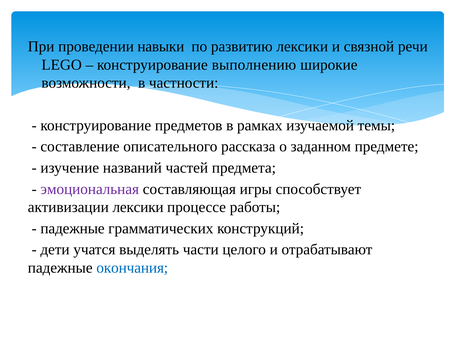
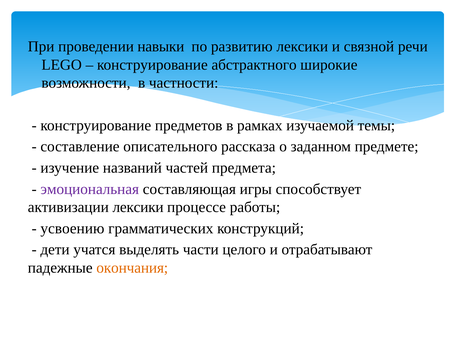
выполнению: выполнению -> абстрактного (254, 65)
падежные: падежные -> усвоению (72, 229)
окончания colour: blue -> orange (132, 268)
